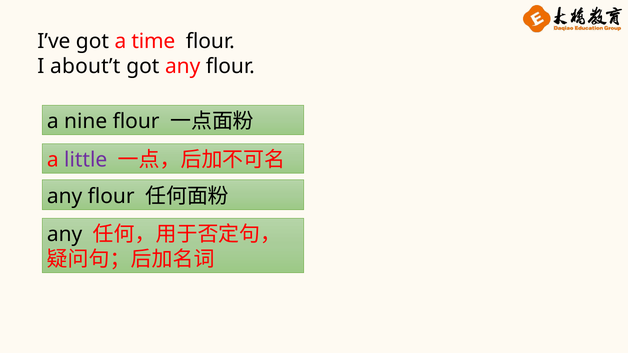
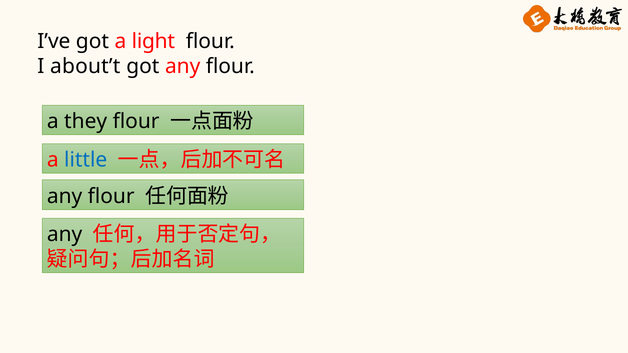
time: time -> light (153, 41)
nine: nine -> they (86, 121)
little colour: purple -> blue (86, 160)
